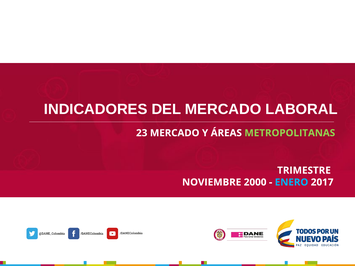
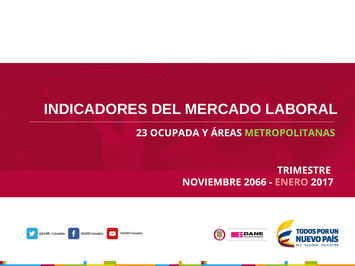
23 MERCADO: MERCADO -> OCUPADA (175, 133)
2000: 2000 -> 2066 (255, 182)
ENERO colour: light blue -> pink (292, 182)
